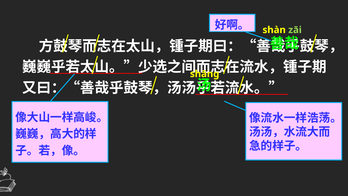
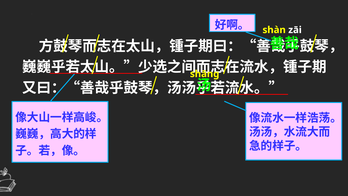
zāi colour: light green -> white (295, 30)
